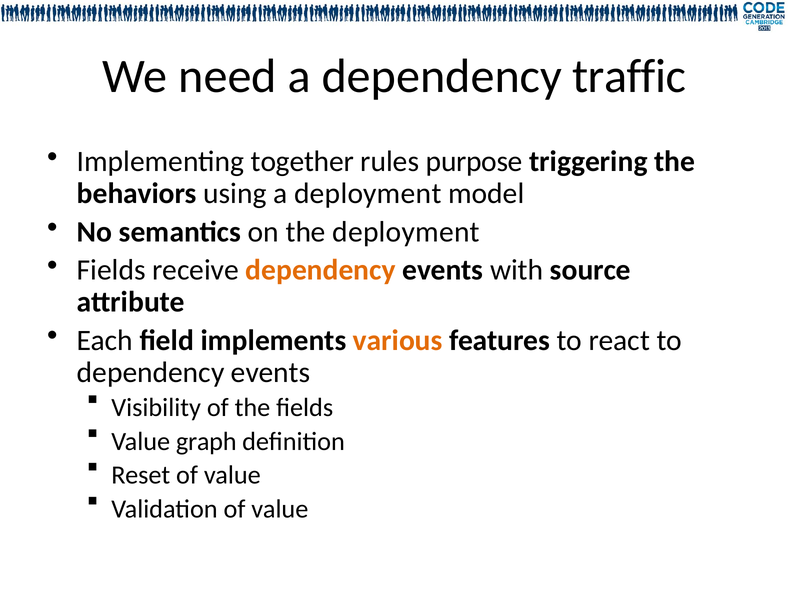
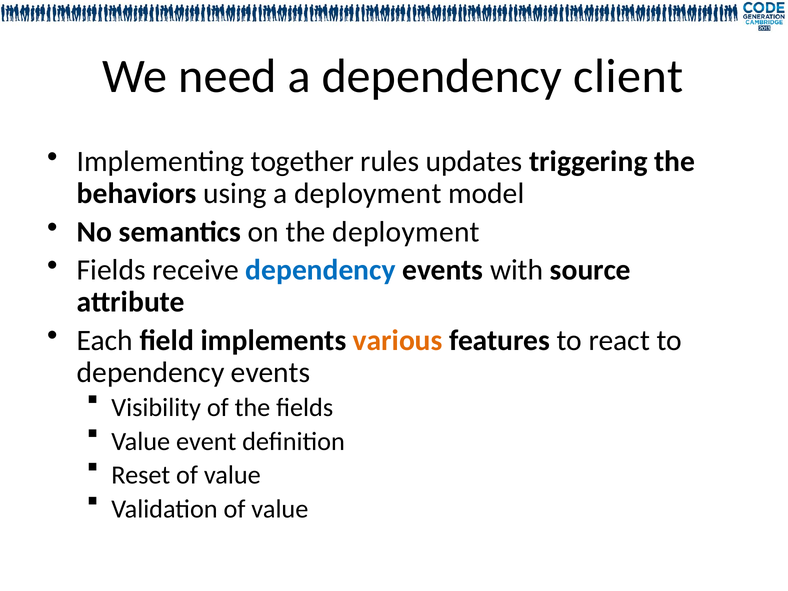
traffic: traffic -> client (629, 76)
purpose: purpose -> updates (474, 162)
dependency colour: orange -> blue (321, 270)
graph: graph -> event (206, 441)
